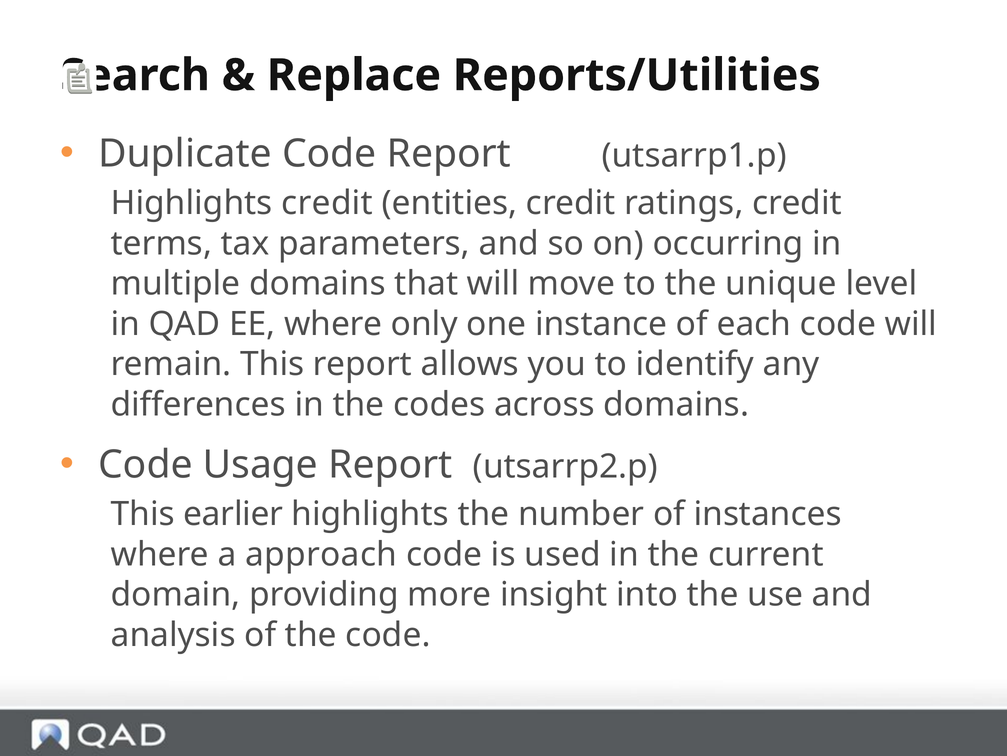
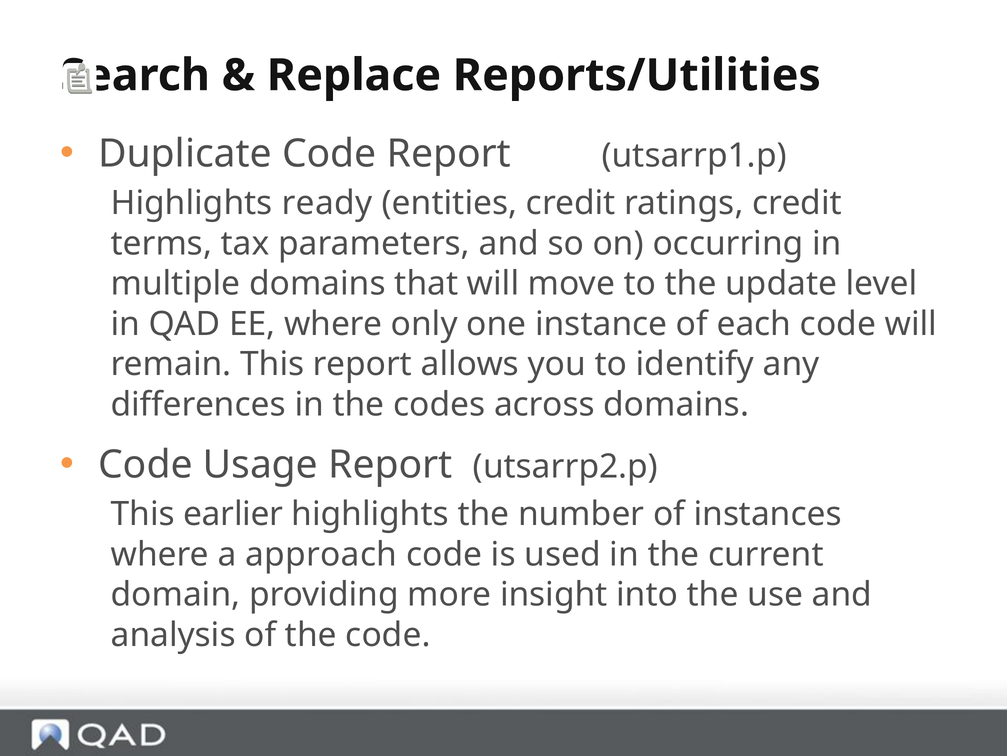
Highlights credit: credit -> ready (327, 203)
unique: unique -> update (781, 283)
